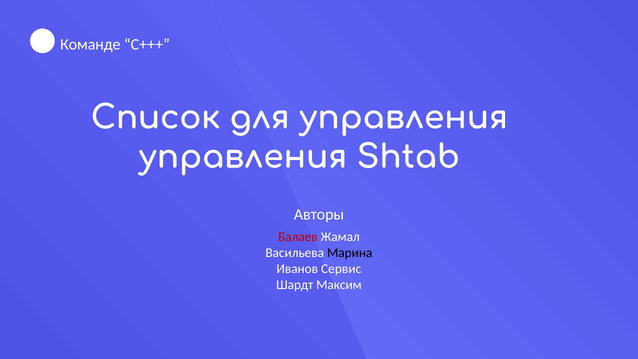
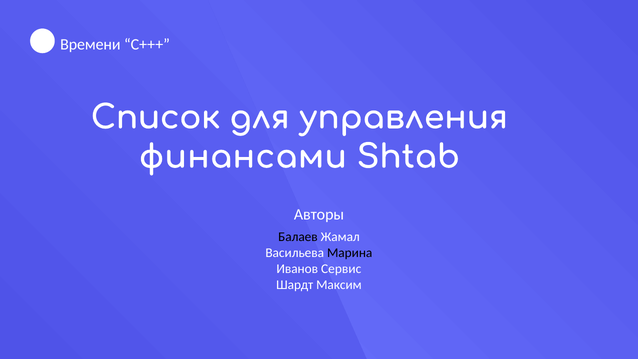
Команде: Команде -> Времени (90, 44)
управления: управления -> финансами (243, 157)
Балаев colour: red -> black (298, 237)
